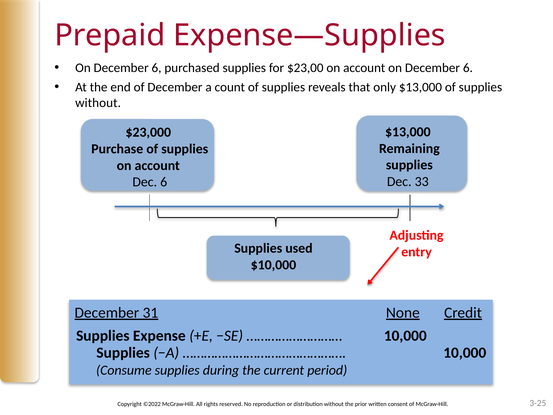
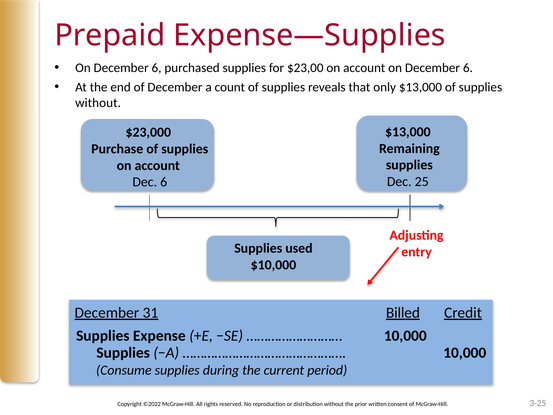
33: 33 -> 25 (422, 182)
None: None -> Billed (403, 313)
